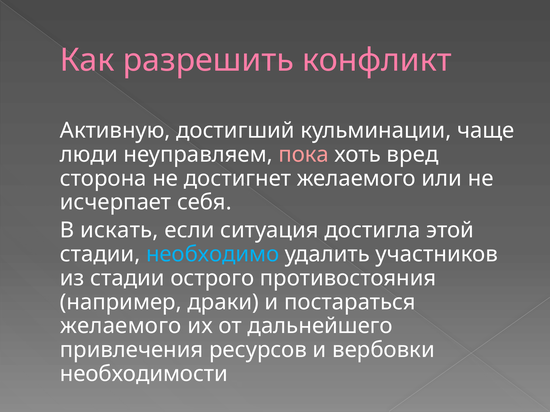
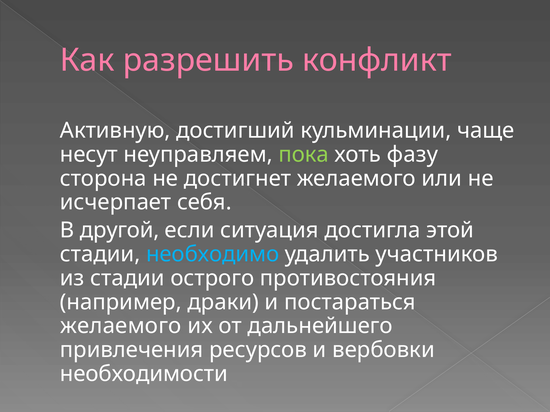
люди: люди -> несут (89, 155)
пока colour: pink -> light green (304, 155)
вред: вред -> фазу (413, 155)
искать: искать -> другой (120, 231)
